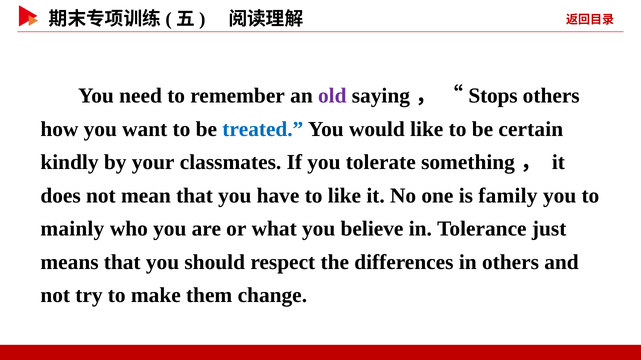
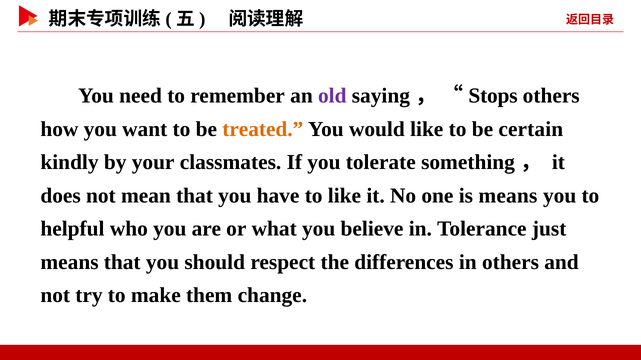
treated colour: blue -> orange (263, 129)
is family: family -> means (508, 196)
mainly: mainly -> helpful (72, 229)
